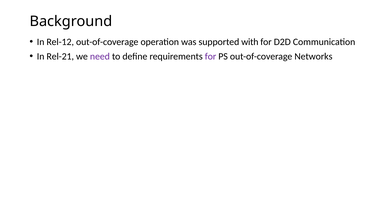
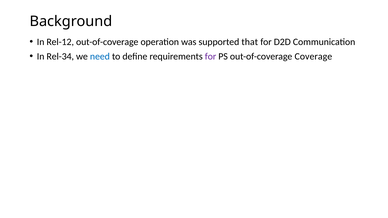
with: with -> that (250, 42)
Rel-21: Rel-21 -> Rel-34 (60, 56)
need colour: purple -> blue (100, 56)
Networks: Networks -> Coverage (313, 56)
